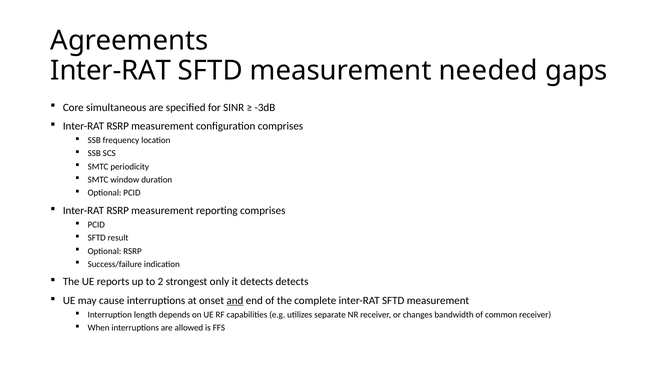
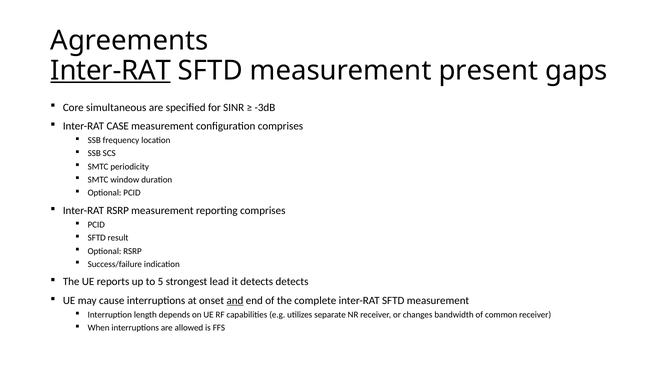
Inter-RAT underline: none -> present (111, 71)
needed: needed -> present (488, 71)
RSRP: RSRP -> CASE (118, 126)
2: 2 -> 5 (161, 282)
only: only -> lead (219, 282)
